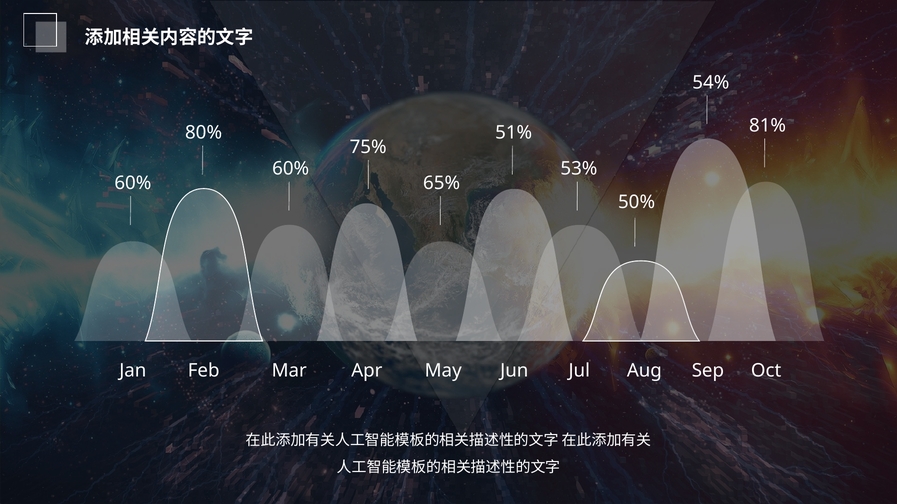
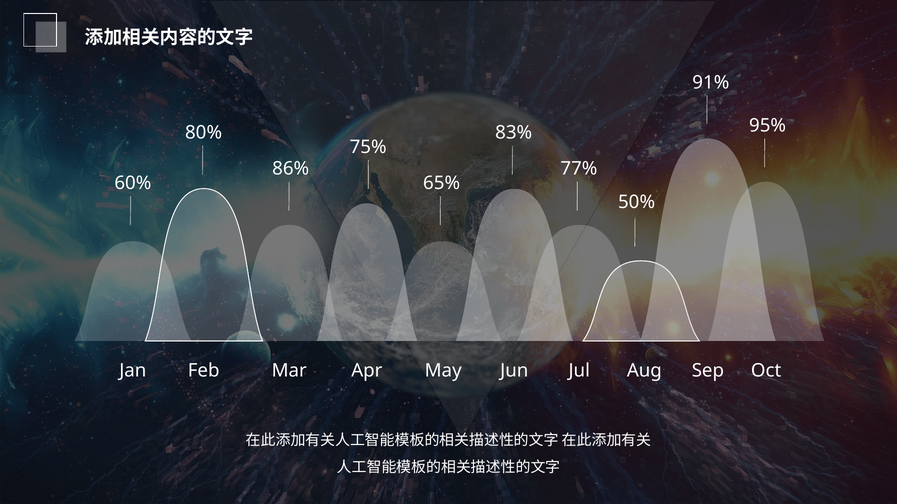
54%: 54% -> 91% (711, 83)
81%: 81% -> 95% (768, 126)
51%: 51% -> 83% (514, 133)
60%: 60% -> 86% (291, 169)
53%: 53% -> 77% (579, 169)
